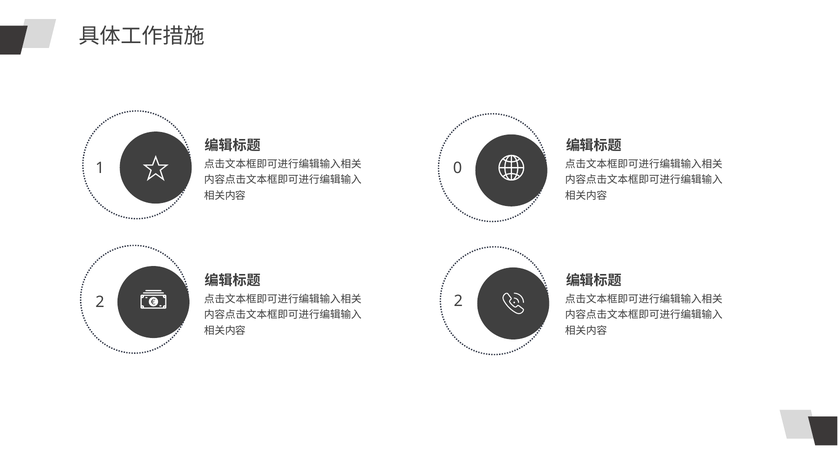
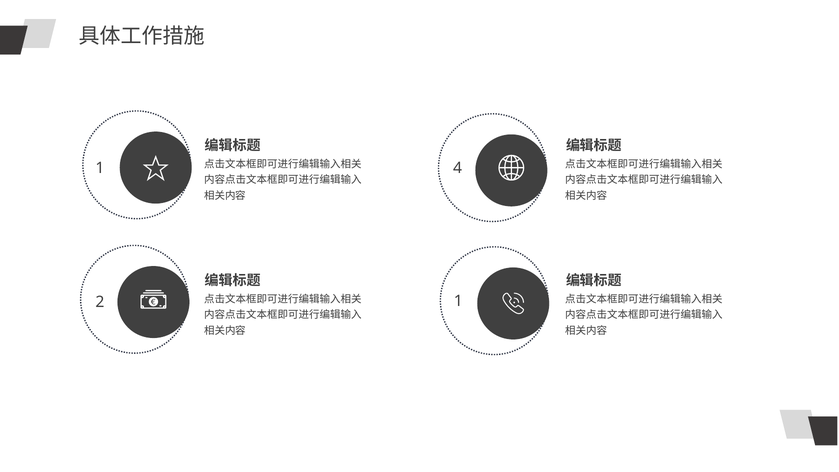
0: 0 -> 4 (458, 168)
2 2: 2 -> 1 (458, 301)
